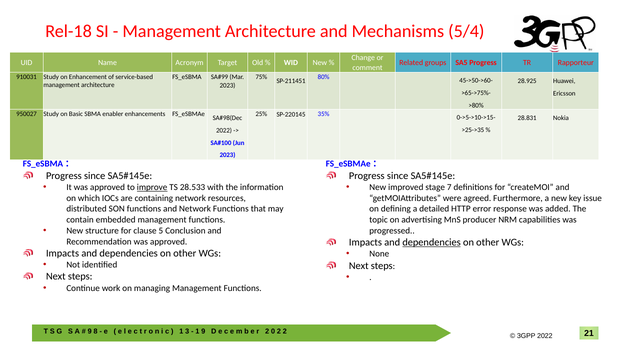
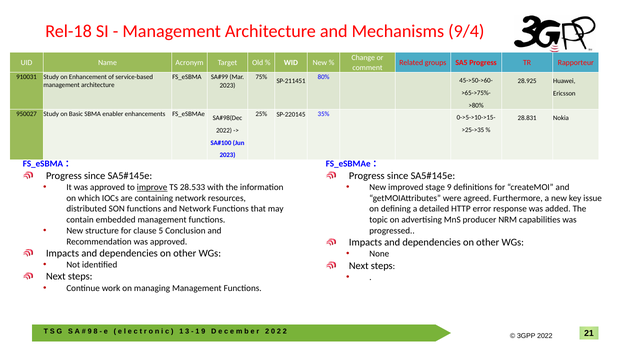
5/4: 5/4 -> 9/4 (466, 31)
stage 7: 7 -> 9 (449, 187)
dependencies underline: present -> none (432, 243)
